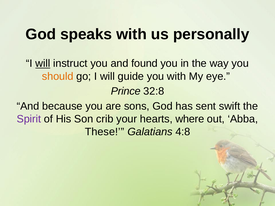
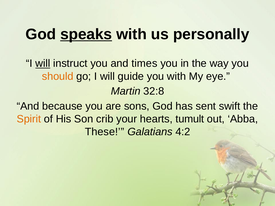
speaks underline: none -> present (86, 34)
found: found -> times (144, 64)
Prince: Prince -> Martin (126, 91)
Spirit colour: purple -> orange (29, 119)
where: where -> tumult (190, 119)
4:8: 4:8 -> 4:2 (183, 132)
